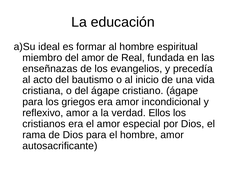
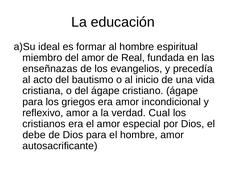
Ellos: Ellos -> Cual (159, 113)
rama: rama -> debe (34, 135)
